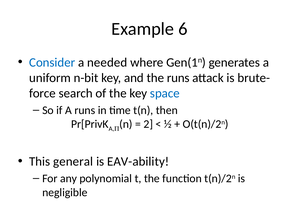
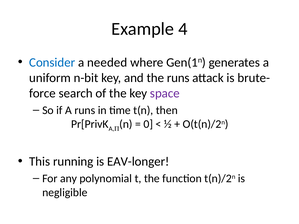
6: 6 -> 4 (183, 29)
space colour: blue -> purple (165, 93)
2: 2 -> 0 (148, 124)
general: general -> running (73, 162)
EAV-ability: EAV-ability -> EAV-longer (138, 162)
